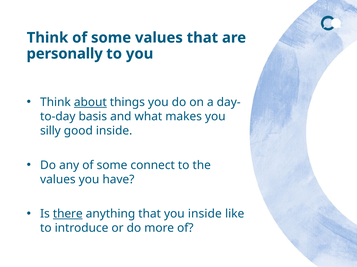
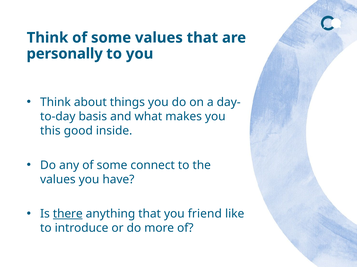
about underline: present -> none (90, 102)
silly: silly -> this (50, 131)
you inside: inside -> friend (205, 214)
